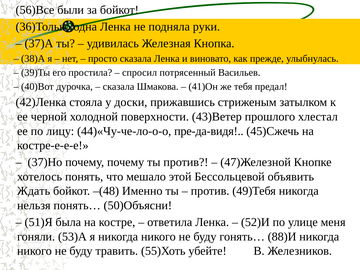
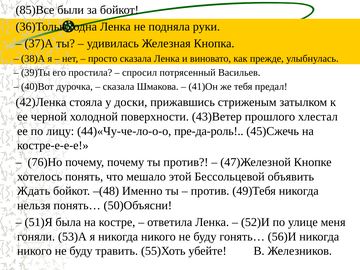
56)Все: 56)Все -> 85)Все (35, 10)
пре-да-видя: пре-да-видя -> пре-да-роль (209, 131)
37)Но: 37)Но -> 76)Но (45, 162)
88)И: 88)И -> 56)И (282, 237)
